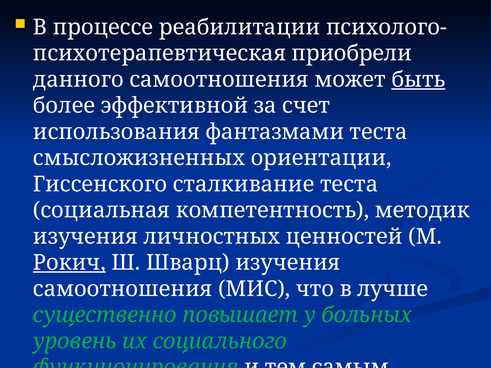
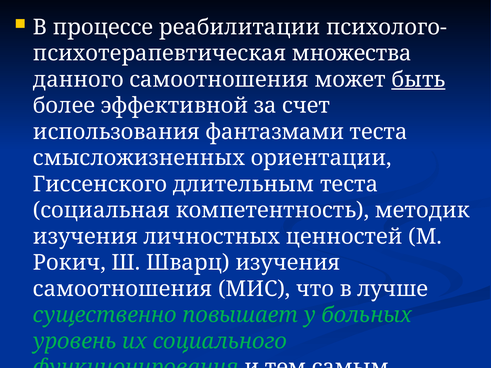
приобрели: приобрели -> множества (352, 53)
Гиссенского сталкивание: сталкивание -> длительным (244, 184)
Рокич underline: present -> none (69, 263)
